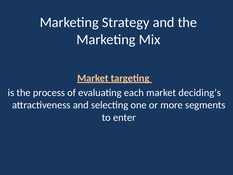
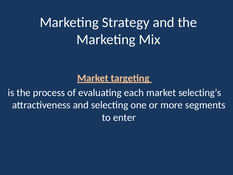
deciding’s: deciding’s -> selecting’s (200, 92)
